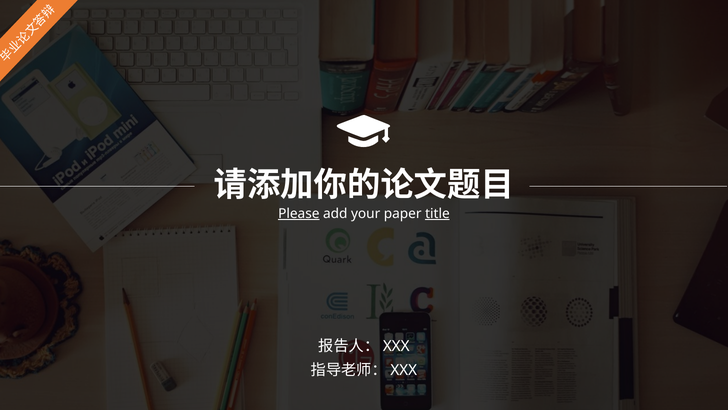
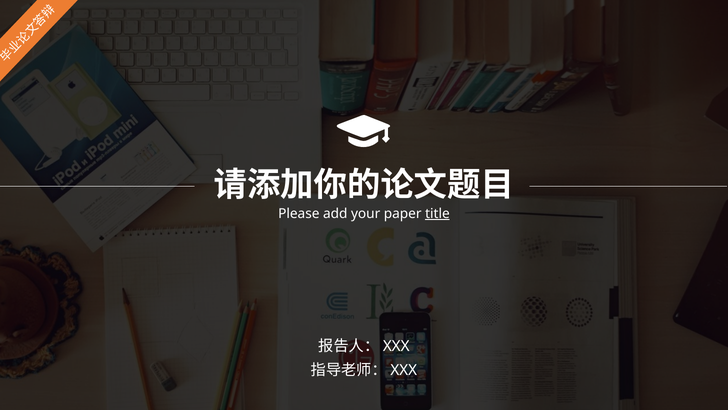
Please underline: present -> none (299, 213)
